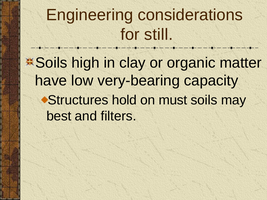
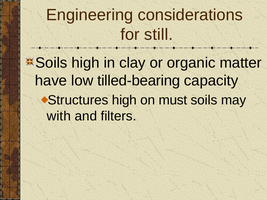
very-bearing: very-bearing -> tilled-bearing (139, 81)
Structures hold: hold -> high (124, 100)
best: best -> with (59, 116)
